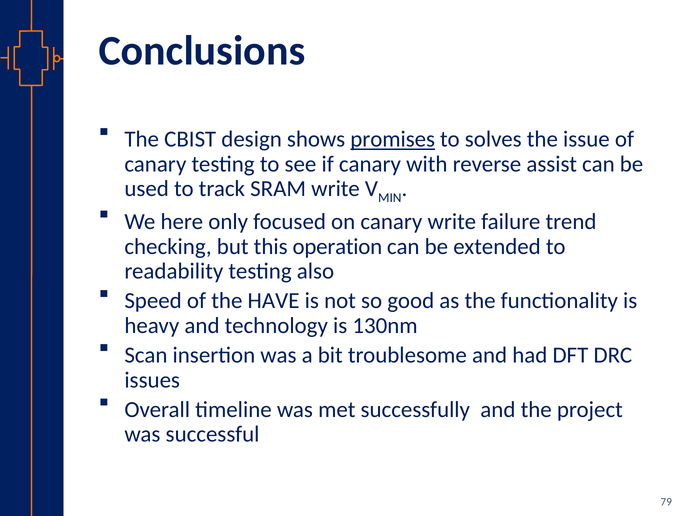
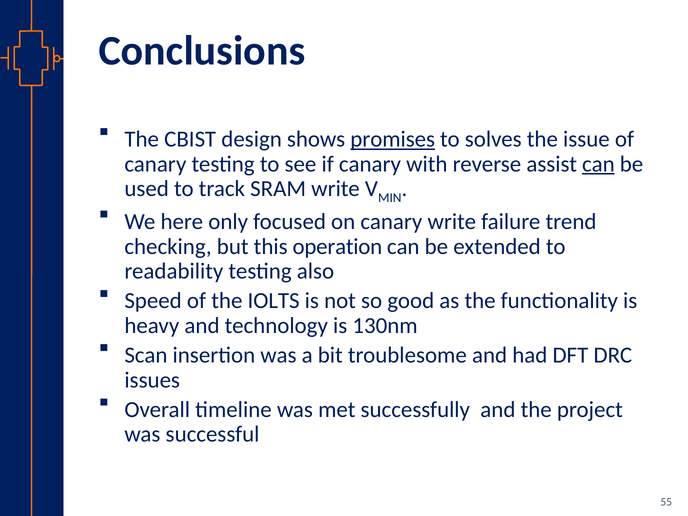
can underline: none -> present (598, 164)
HAVE: HAVE -> IOLTS (274, 301)
79: 79 -> 55 (666, 502)
